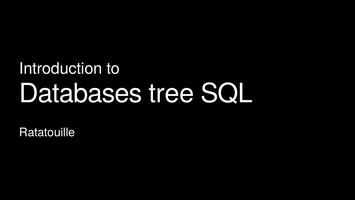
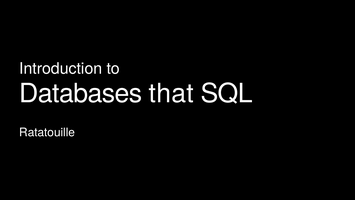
tree: tree -> that (171, 93)
